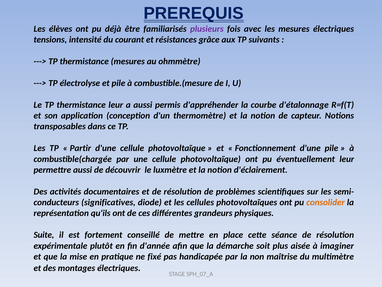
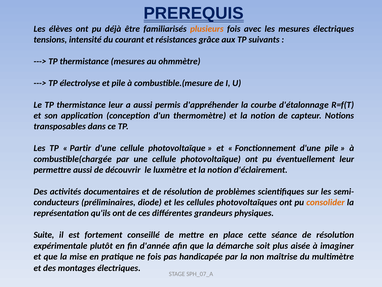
plusieurs colour: purple -> orange (207, 29)
significatives: significatives -> préliminaires (108, 202)
ne fixé: fixé -> fois (154, 256)
